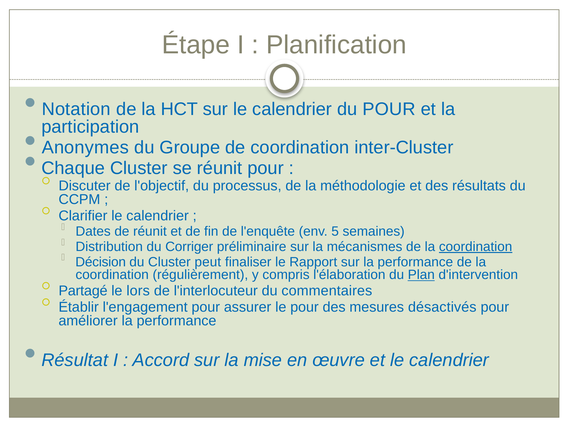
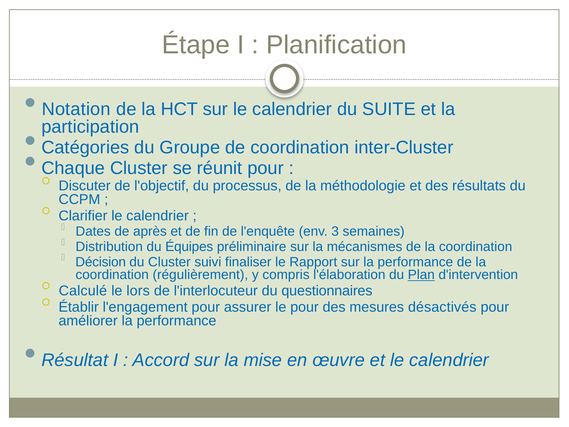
du POUR: POUR -> SUITE (389, 109)
Anonymes: Anonymes -> Catégories (85, 147)
de réunit: réunit -> après (150, 231)
5: 5 -> 3 (335, 231)
Corriger: Corriger -> Équipes (189, 247)
coordination underline: present -> none (476, 247)
peut: peut -> suivi (208, 262)
Partagé: Partagé -> Calculé (83, 291)
commentaires: commentaires -> questionnaires (327, 291)
